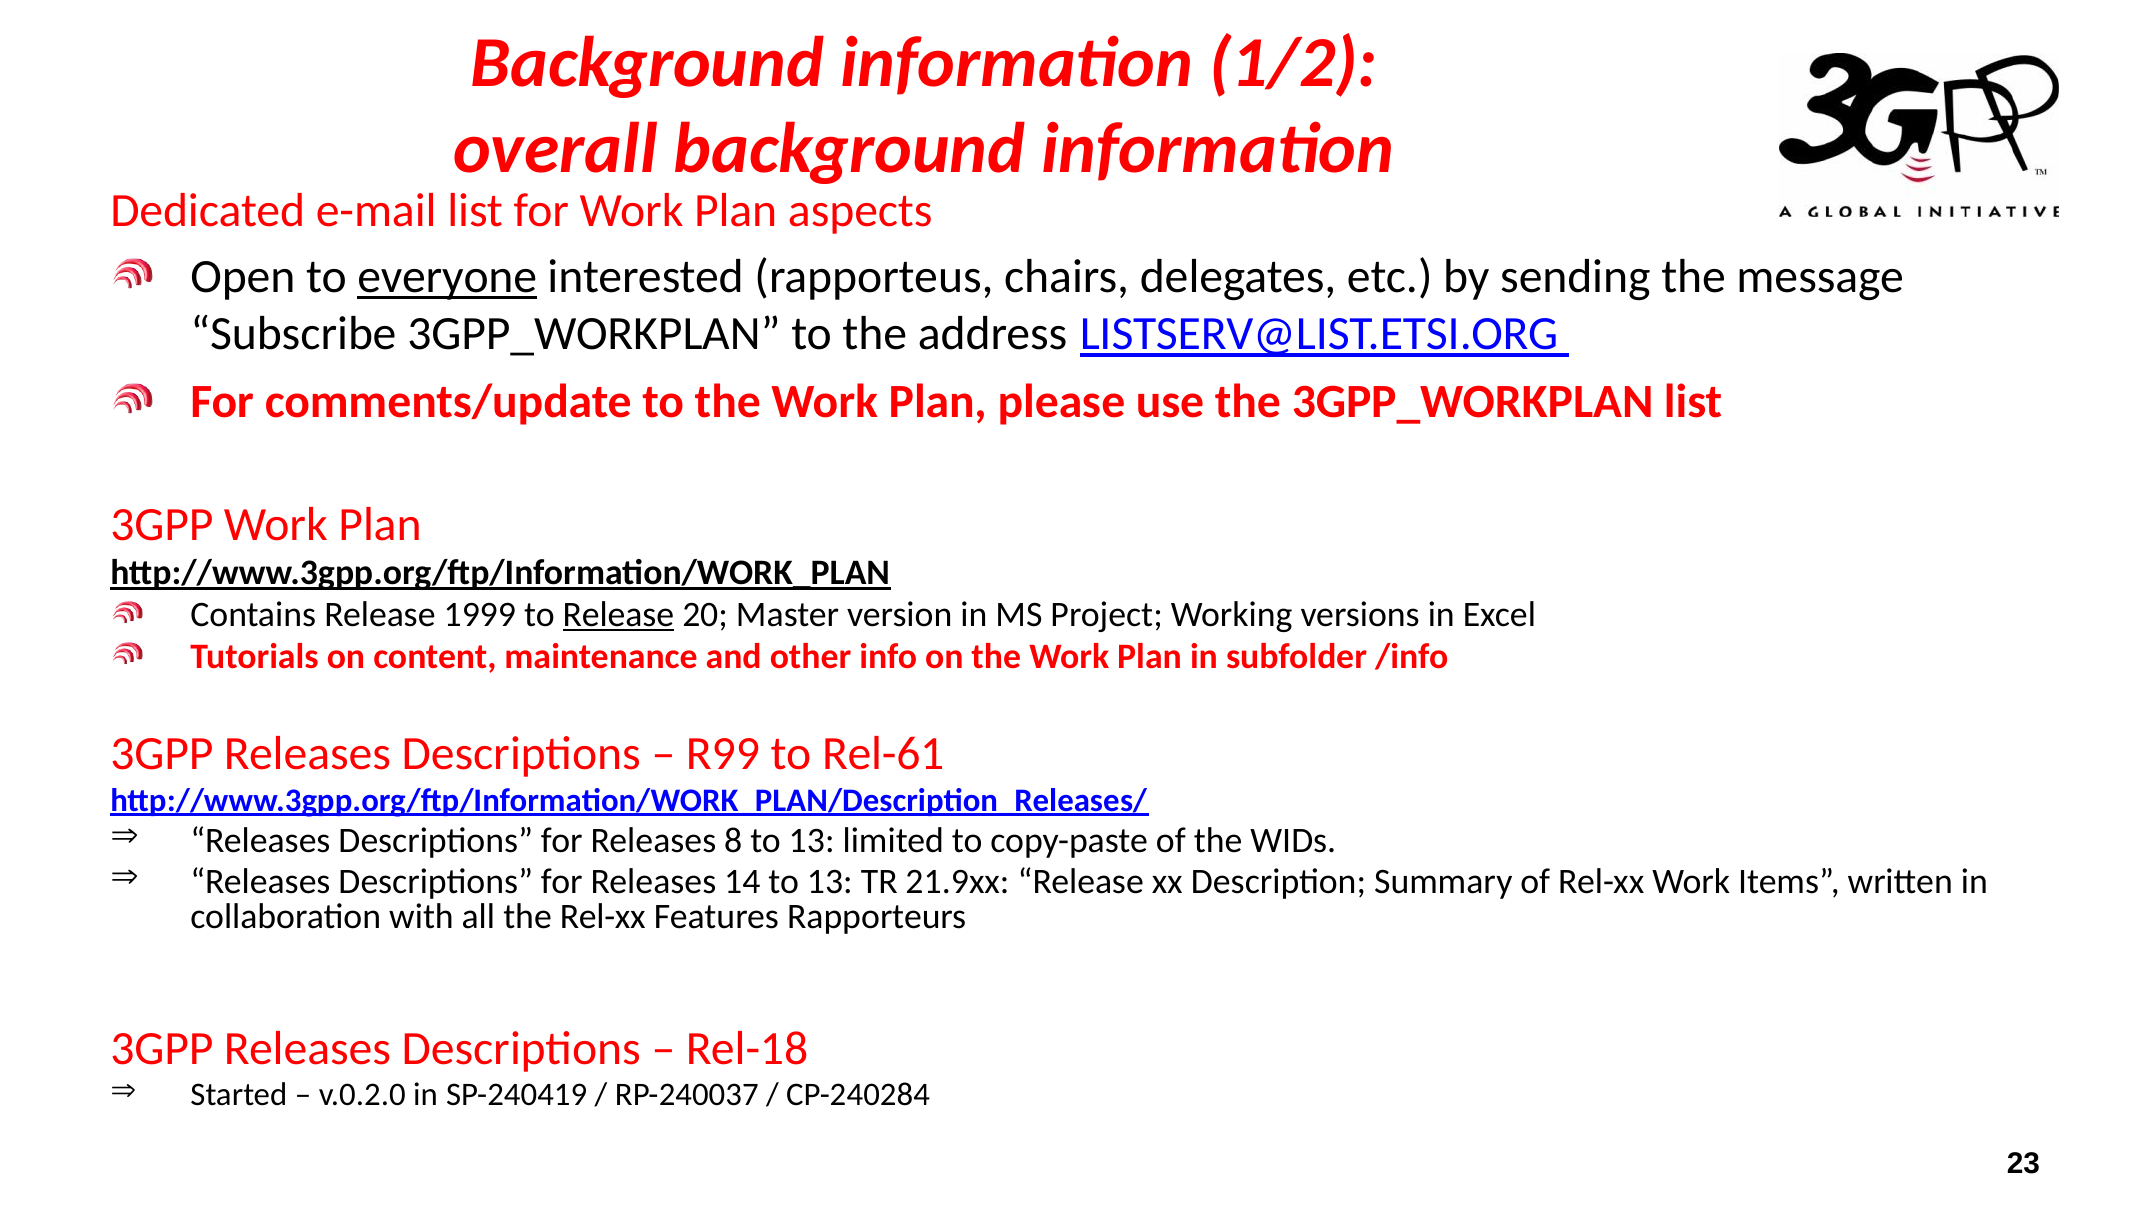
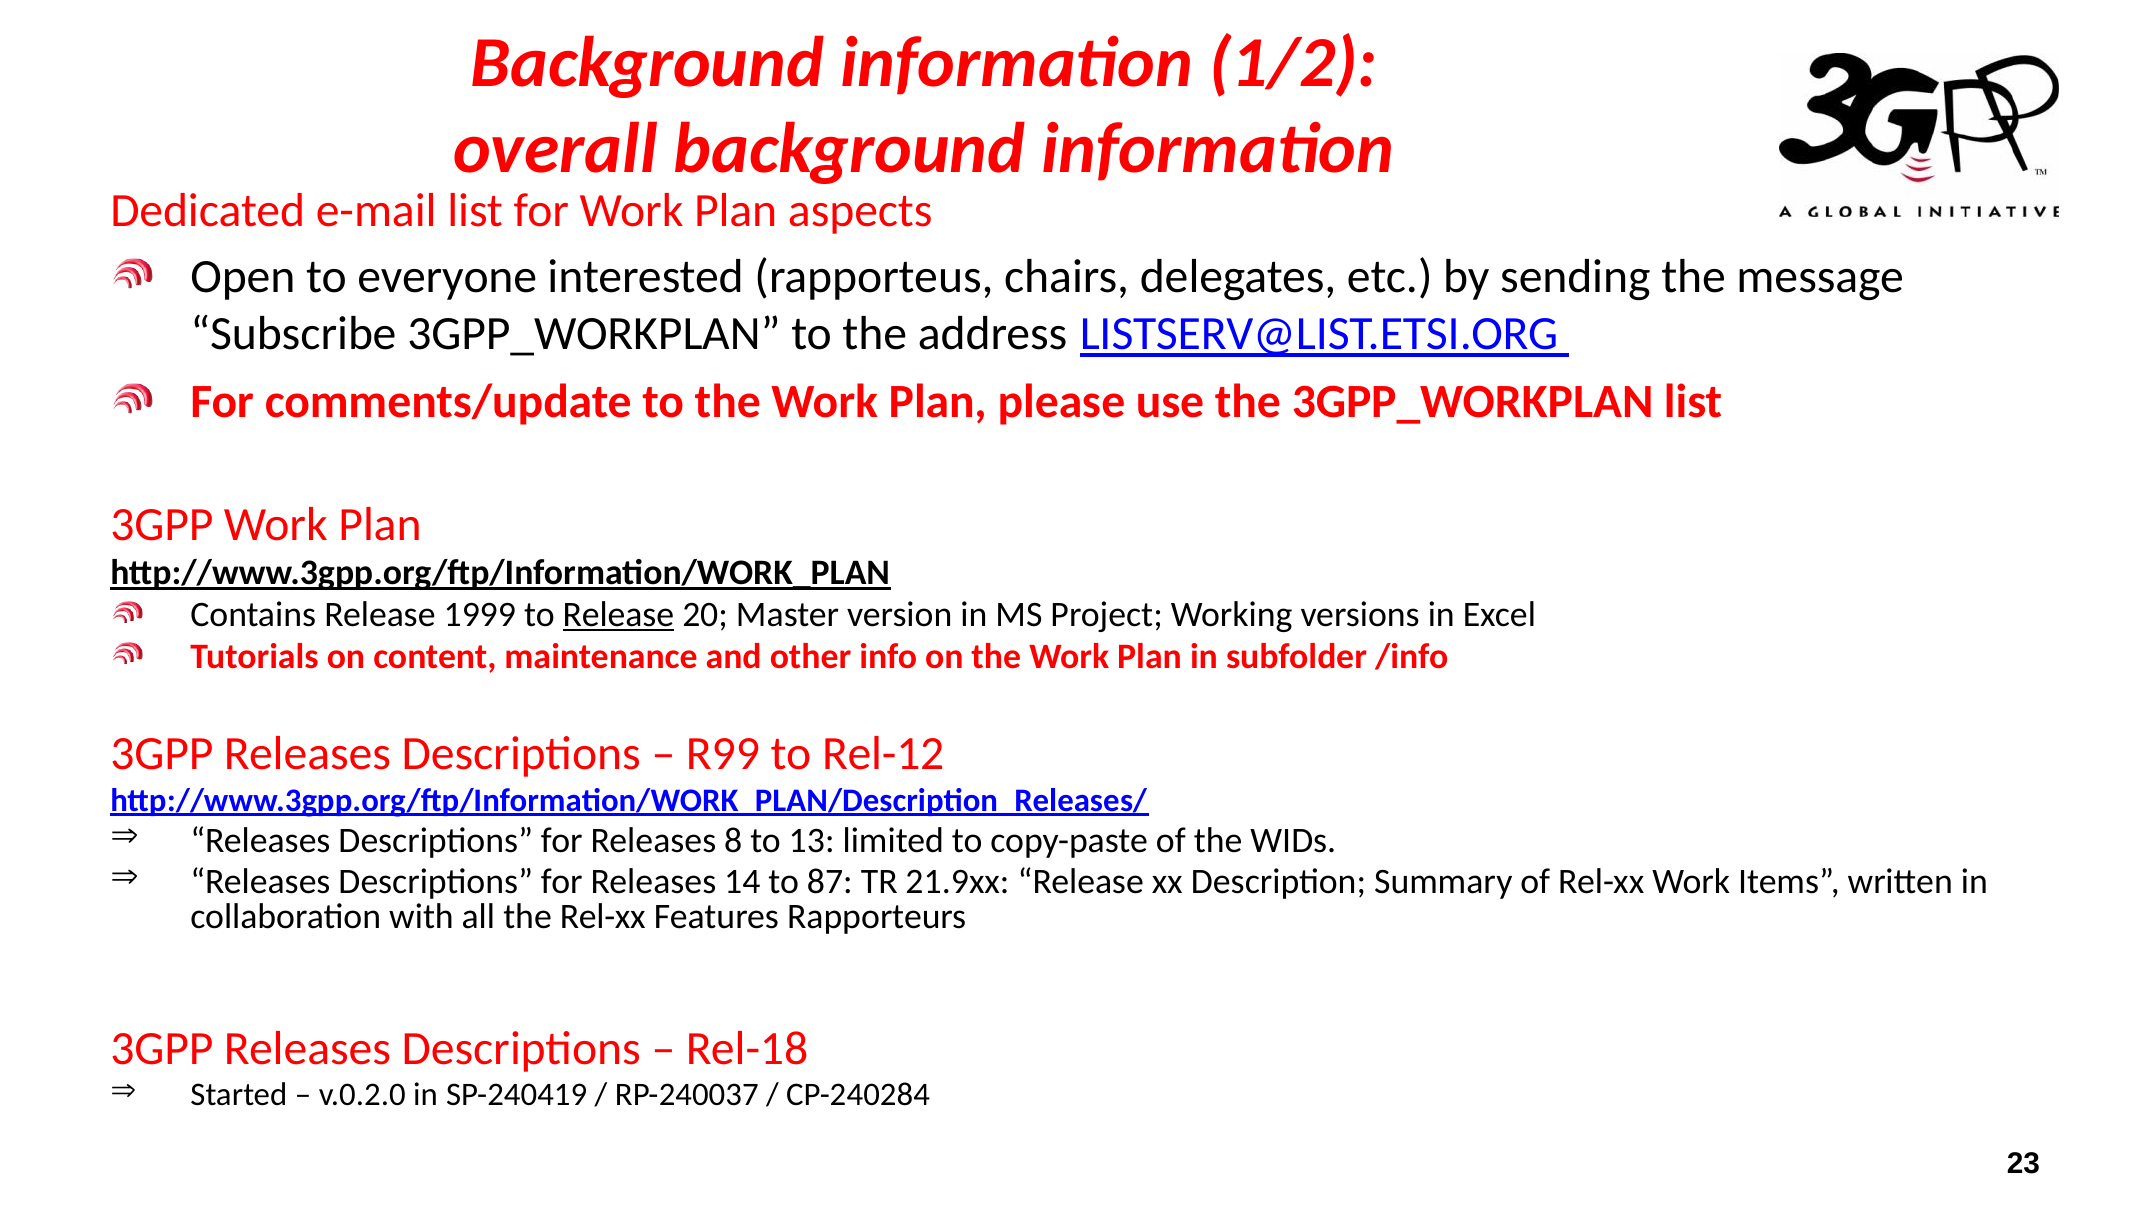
everyone underline: present -> none (447, 277)
Rel-61: Rel-61 -> Rel-12 (883, 753)
14 to 13: 13 -> 87 (830, 882)
